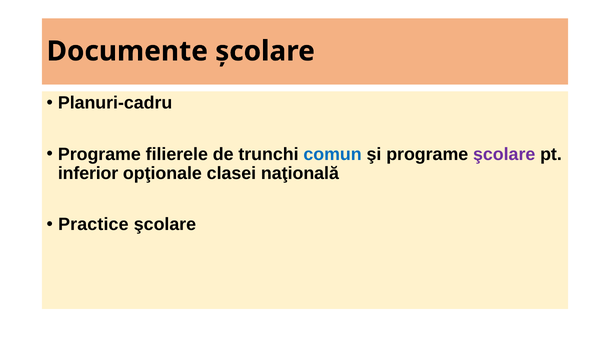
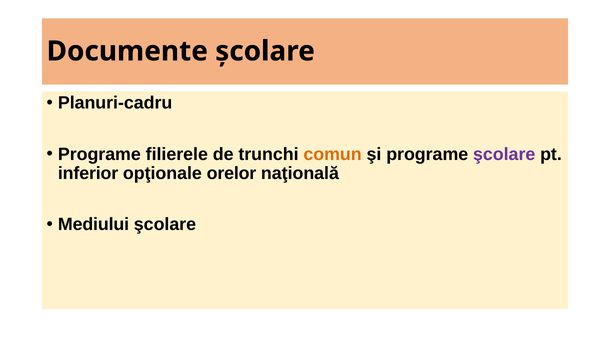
comun colour: blue -> orange (333, 154)
clasei: clasei -> orelor (232, 174)
Practice: Practice -> Mediului (94, 225)
